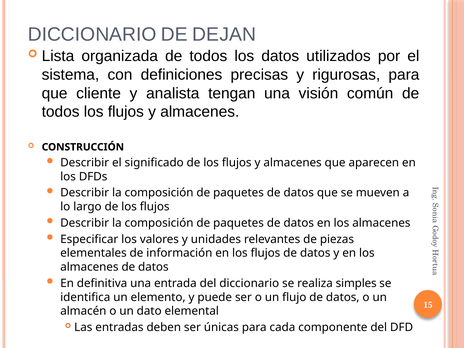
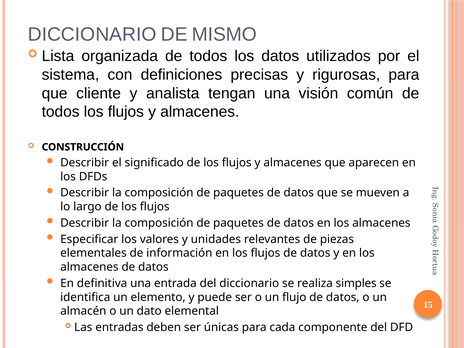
DEJAN: DEJAN -> MISMO (224, 35)
